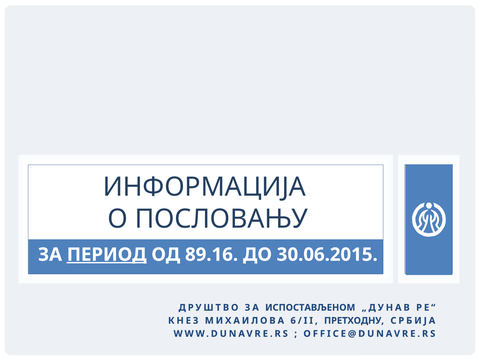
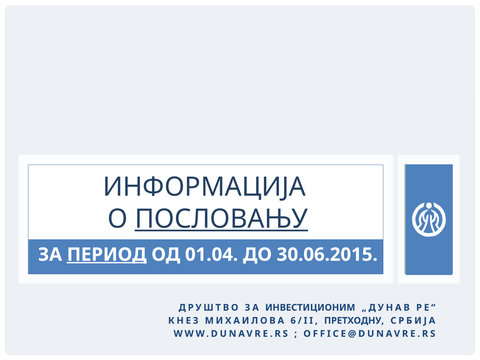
ПОСЛОВАЊУ underline: none -> present (221, 219)
89.16: 89.16 -> 01.04 (212, 255)
ИСПОСТАВЉЕНОМ: ИСПОСТАВЉЕНОМ -> ИНВЕСТИЦИОНИМ (310, 308)
